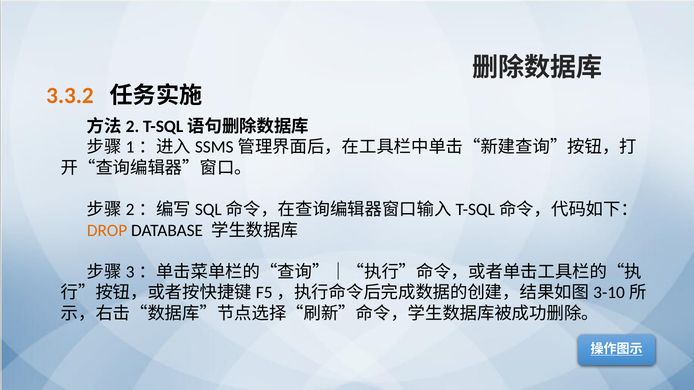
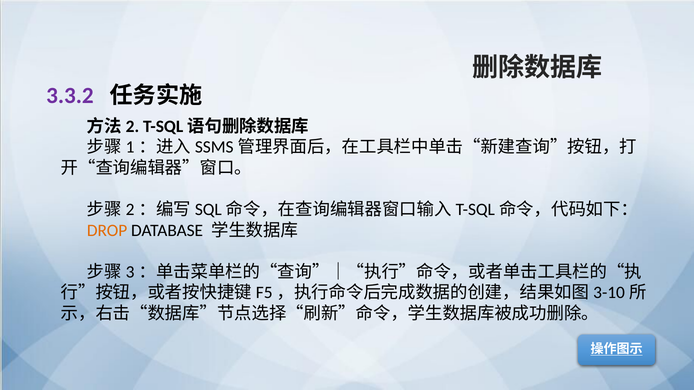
3.3.2 colour: orange -> purple (70, 96)
